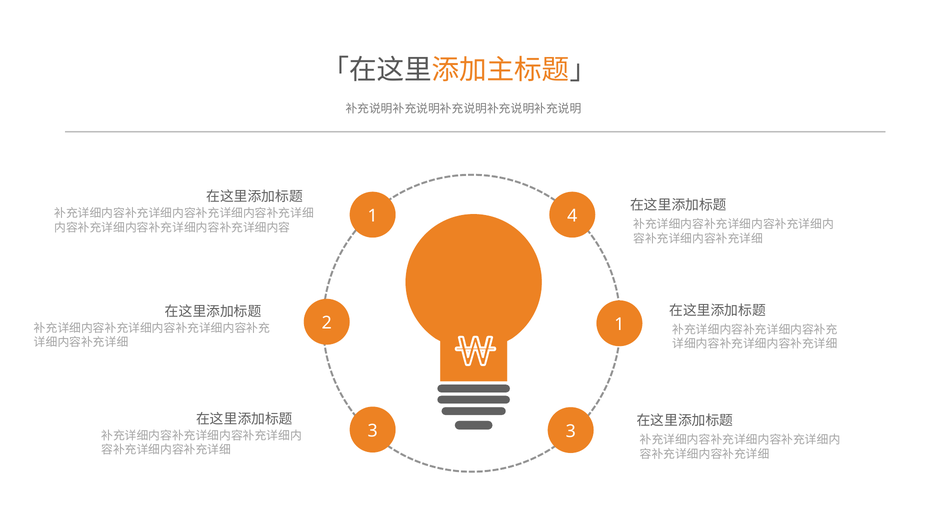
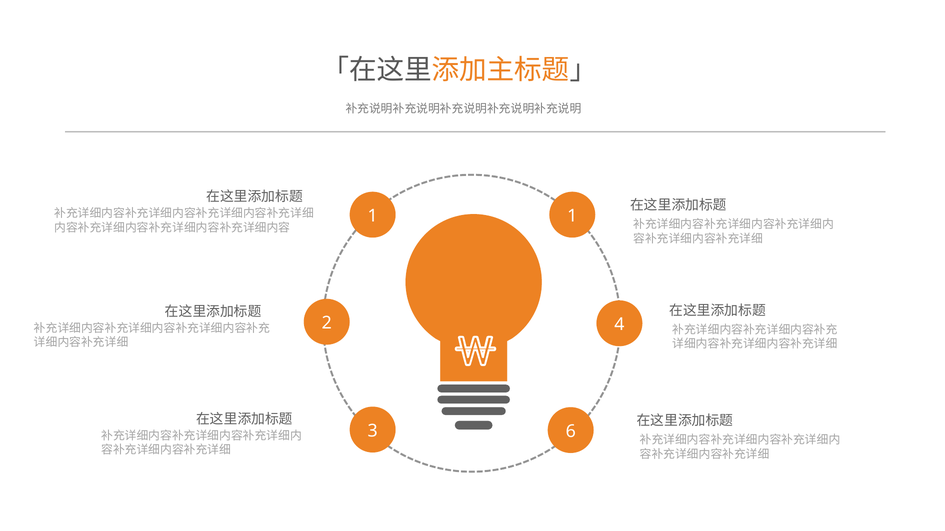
1 4: 4 -> 1 (572, 216)
2 1: 1 -> 4 (619, 325)
3 3: 3 -> 6 (571, 432)
